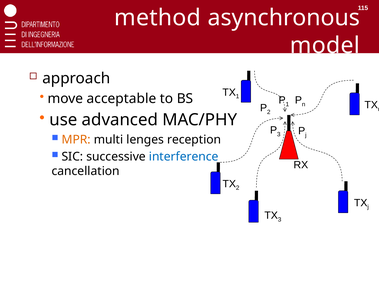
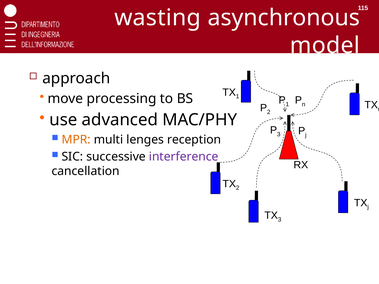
method: method -> wasting (158, 18)
acceptable: acceptable -> processing (122, 99)
interference colour: blue -> purple (184, 157)
